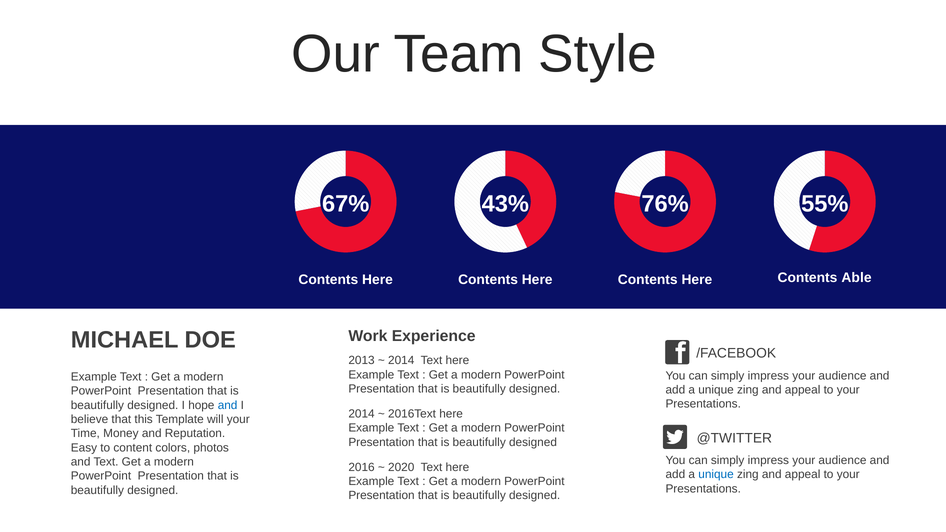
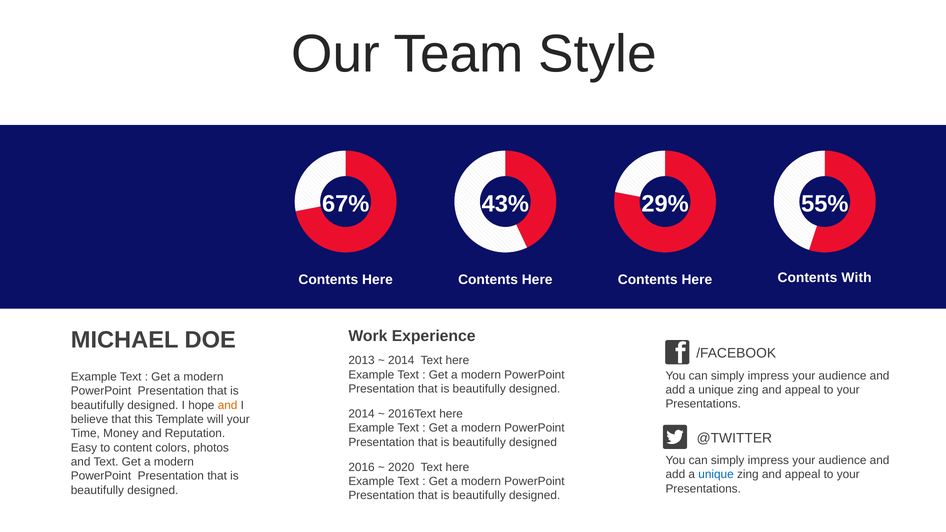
76%: 76% -> 29% (665, 204)
Able: Able -> With (857, 278)
and colour: blue -> orange (228, 405)
